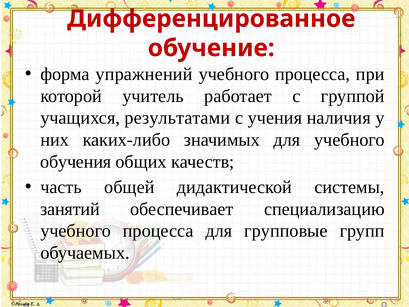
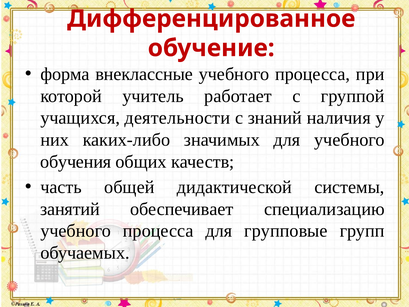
упражнений: упражнений -> внеклассные (144, 74)
результатами: результатами -> деятельности (177, 118)
учения: учения -> знаний (275, 118)
